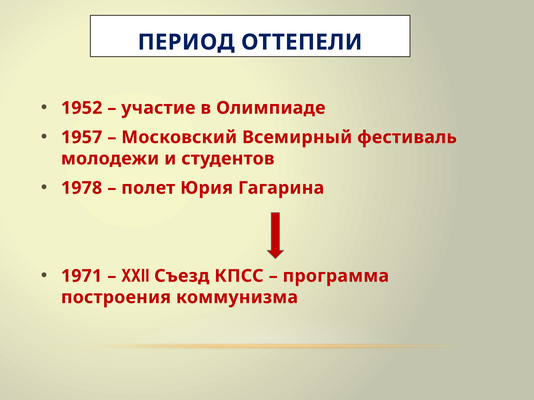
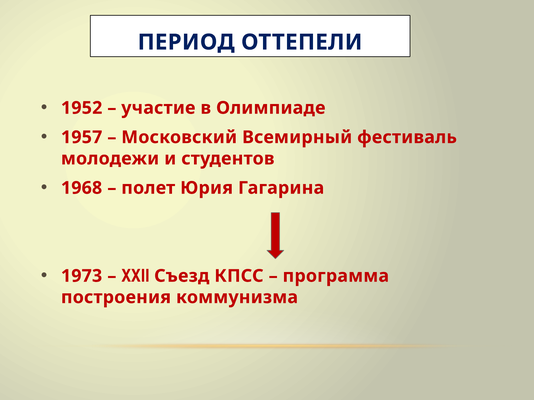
1978: 1978 -> 1968 (82, 188)
1971: 1971 -> 1973 (82, 276)
